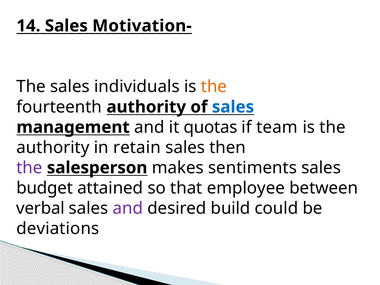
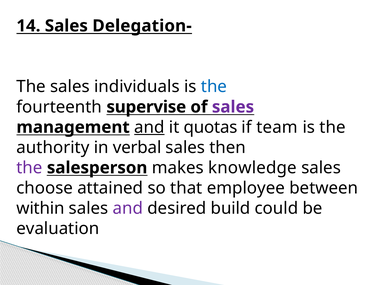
Motivation-: Motivation- -> Delegation- (142, 26)
the colour: orange -> blue (214, 87)
fourteenth authority: authority -> supervise (146, 107)
sales colour: blue -> purple (233, 107)
and underline: none -> present (149, 127)
retain: retain -> verbal (137, 147)
sentiments: sentiments -> knowledge (252, 168)
budget: budget -> choose (45, 188)
verbal: verbal -> within (40, 208)
deviations: deviations -> evaluation (58, 229)
